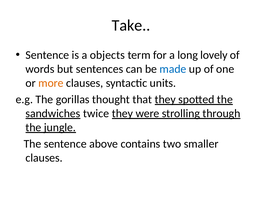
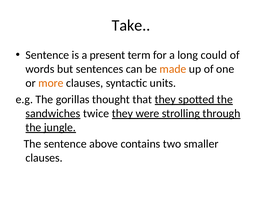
objects: objects -> present (107, 55)
lovely: lovely -> could (214, 55)
made colour: blue -> orange (173, 69)
